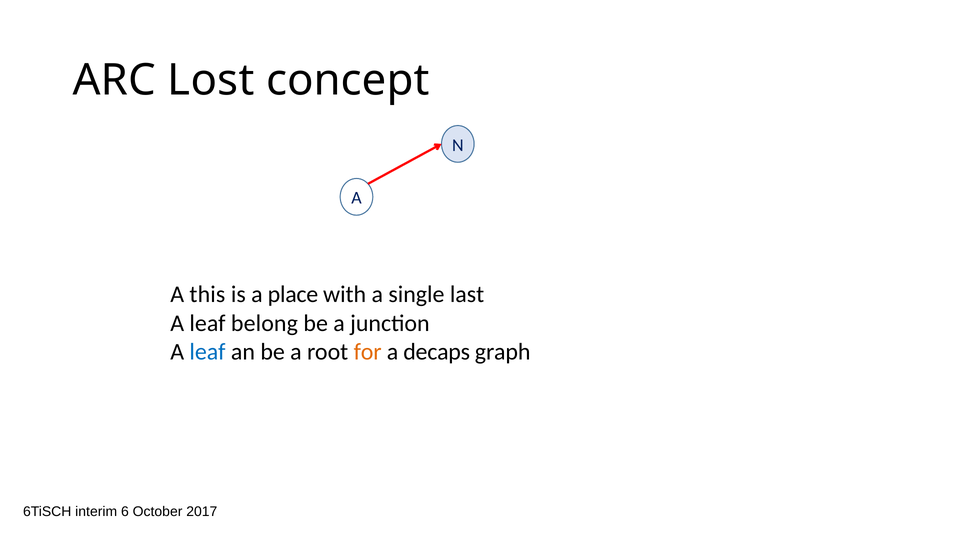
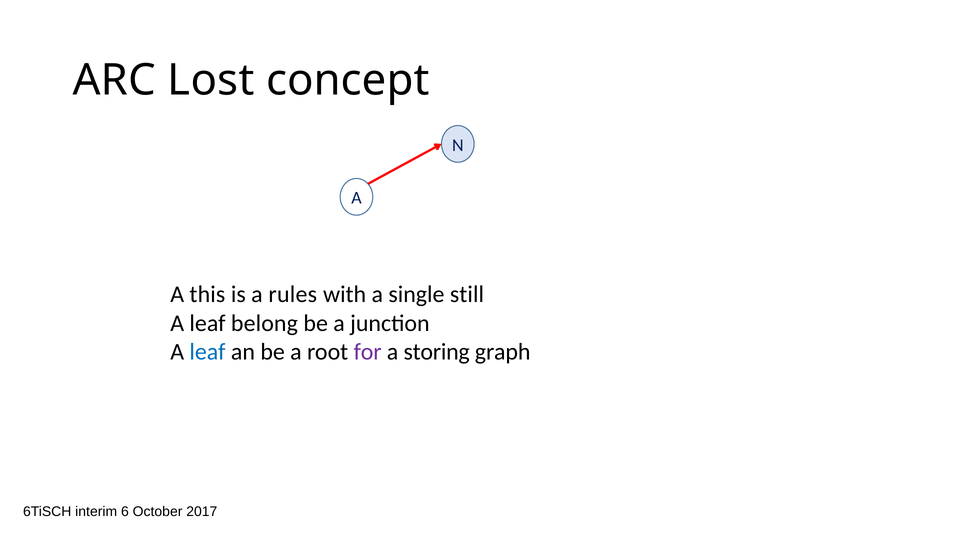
place: place -> rules (293, 295)
last: last -> still (467, 295)
for colour: orange -> purple (368, 352)
decaps: decaps -> storing (437, 352)
